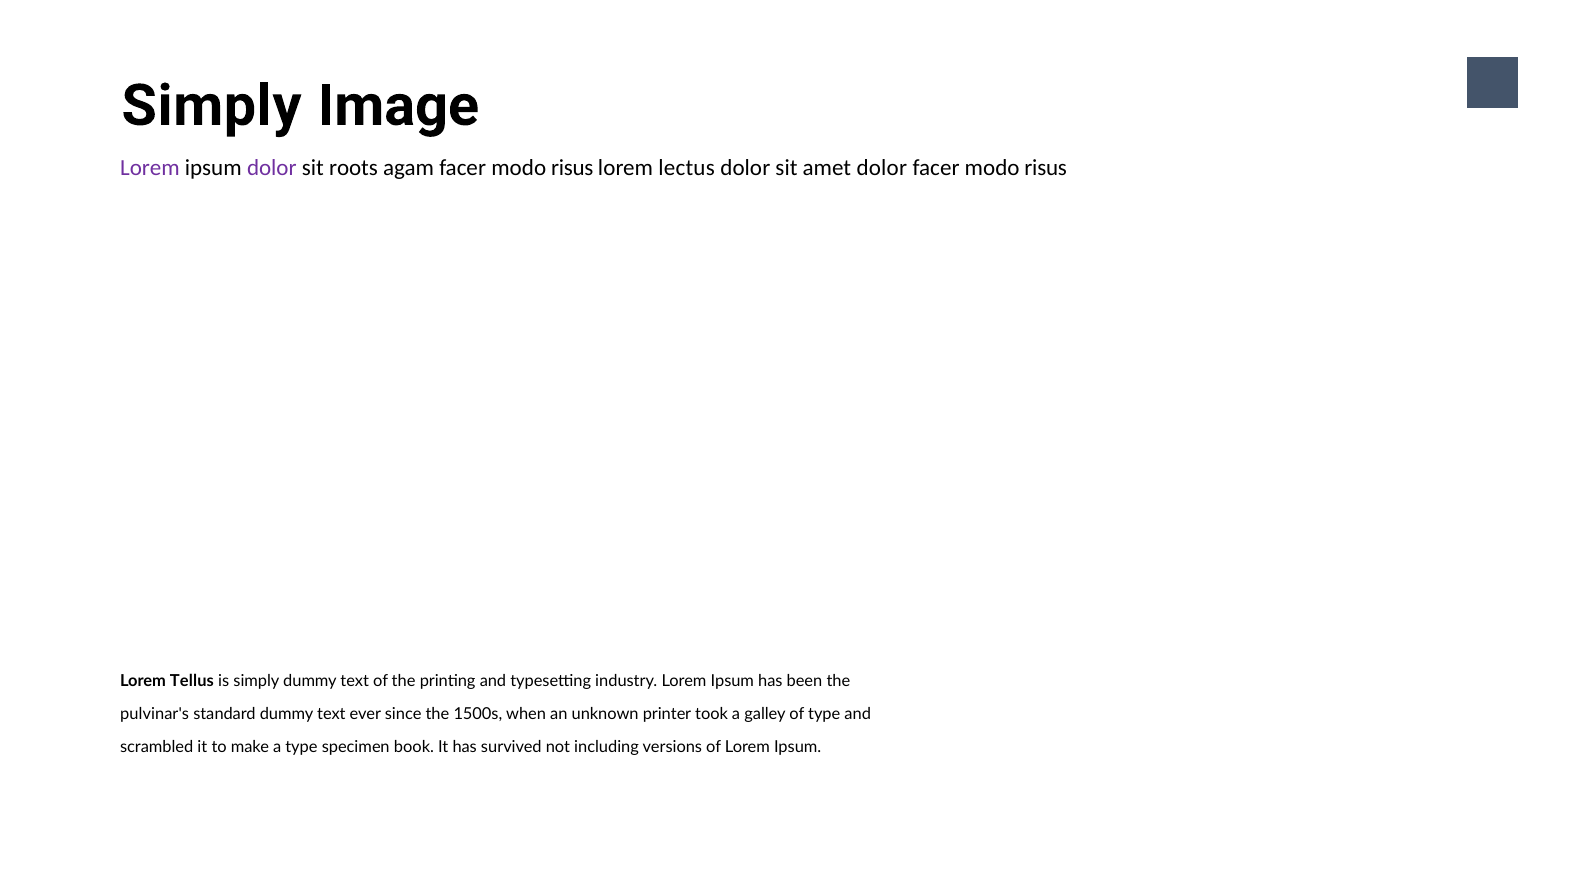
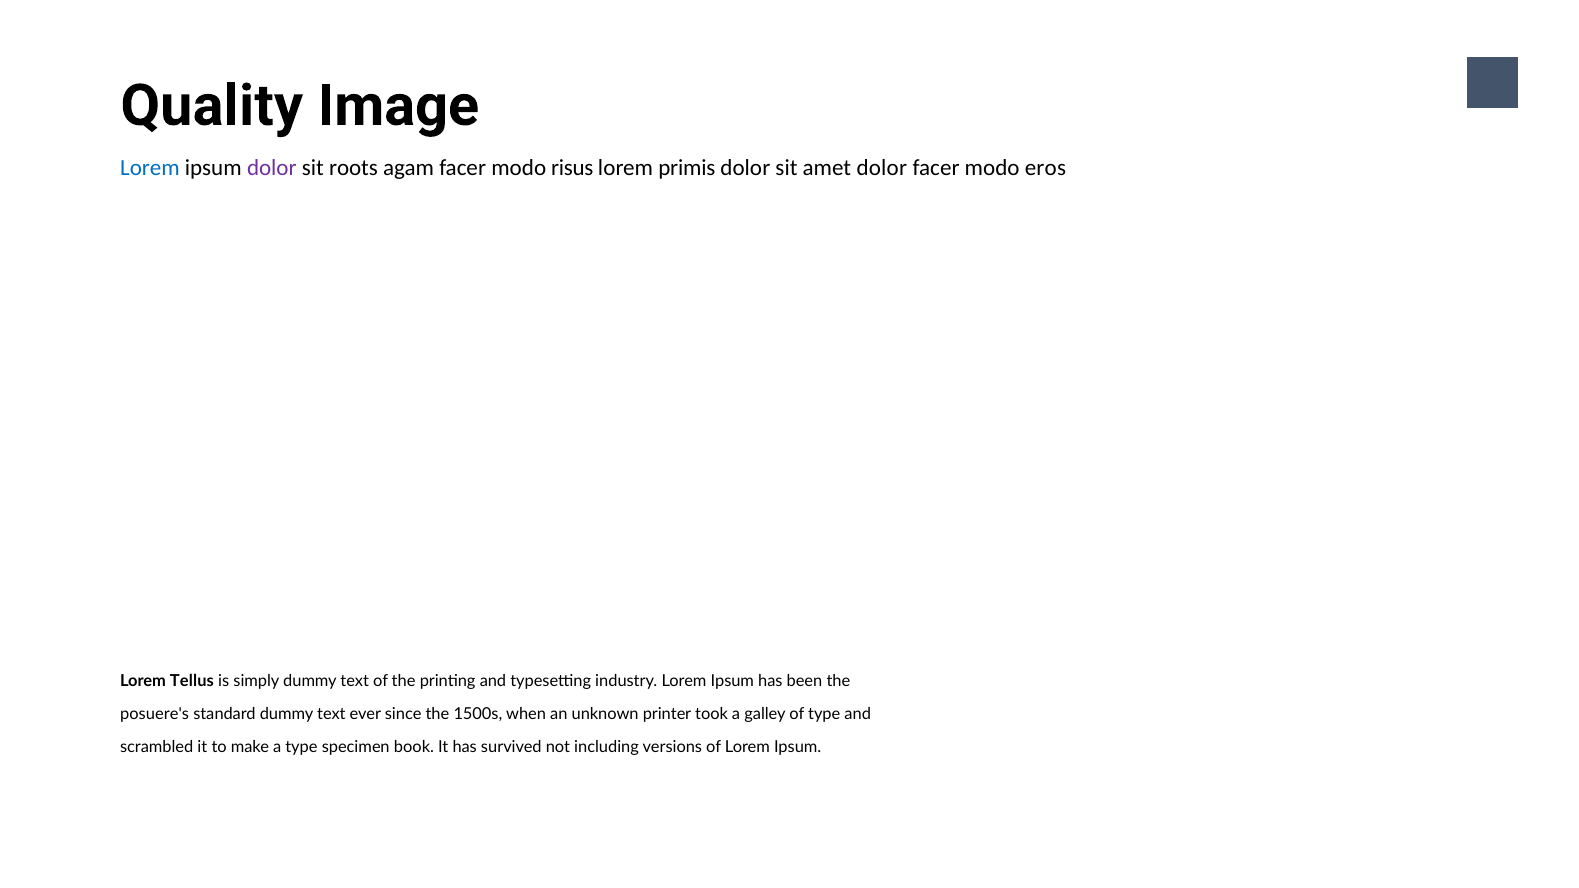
Simply: Simply -> Quality (212, 106)
Lorem colour: purple -> blue (150, 168)
lectus: lectus -> primis (687, 168)
risus: risus -> eros (1045, 168)
pulvinar's: pulvinar's -> posuere's (155, 714)
